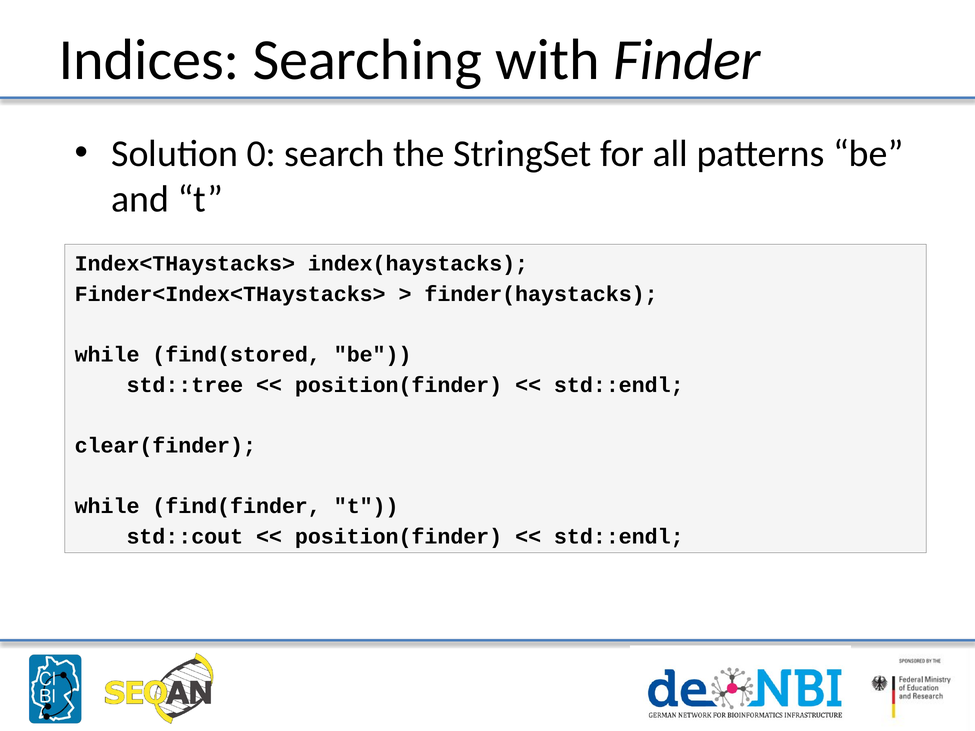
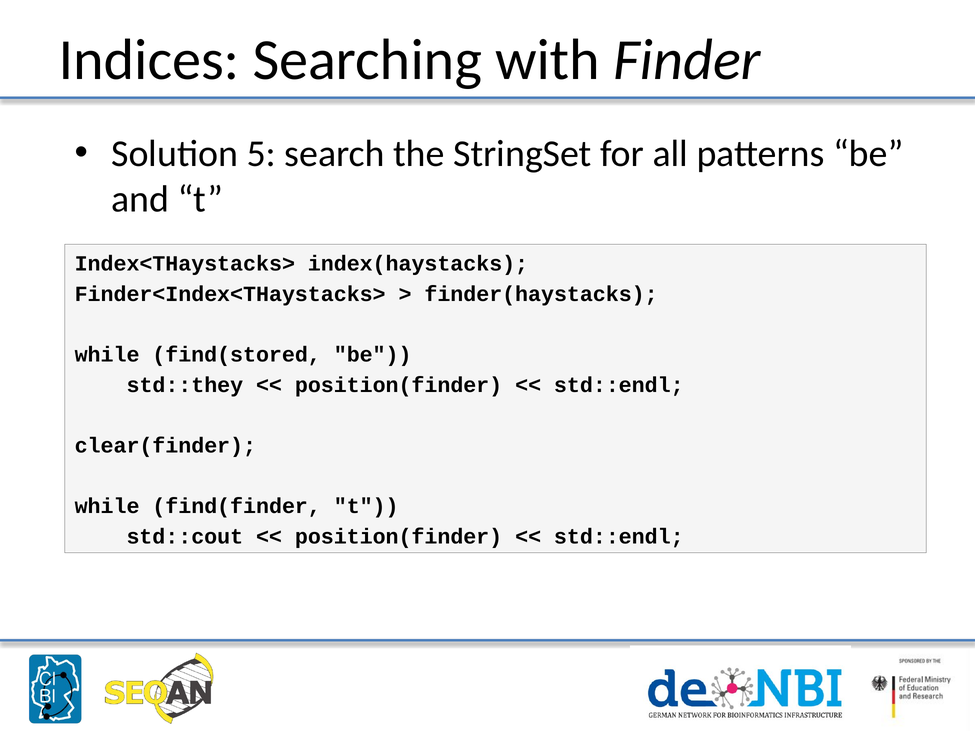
0: 0 -> 5 (261, 154)
std::tree: std::tree -> std::they (185, 385)
